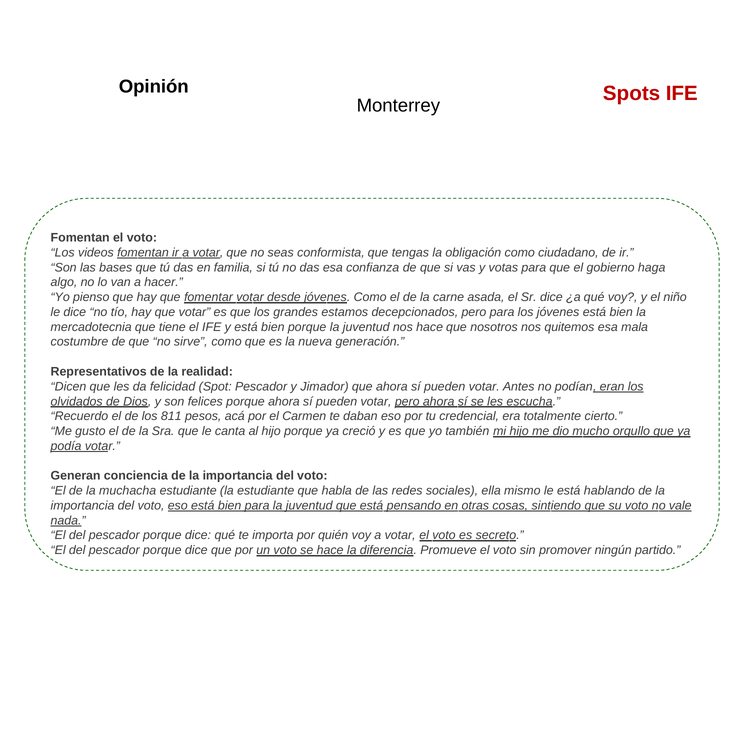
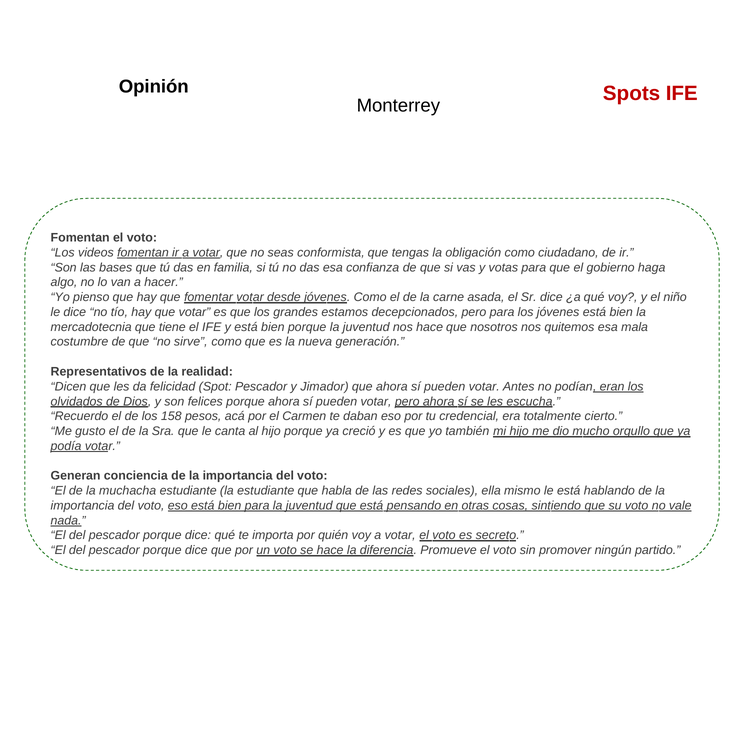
811: 811 -> 158 (171, 416)
